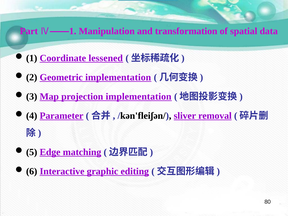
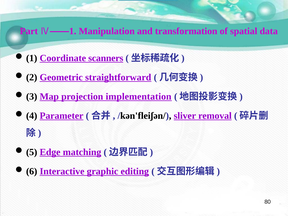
lessened: lessened -> scanners (106, 58)
Geometric implementation: implementation -> straightforward (118, 77)
